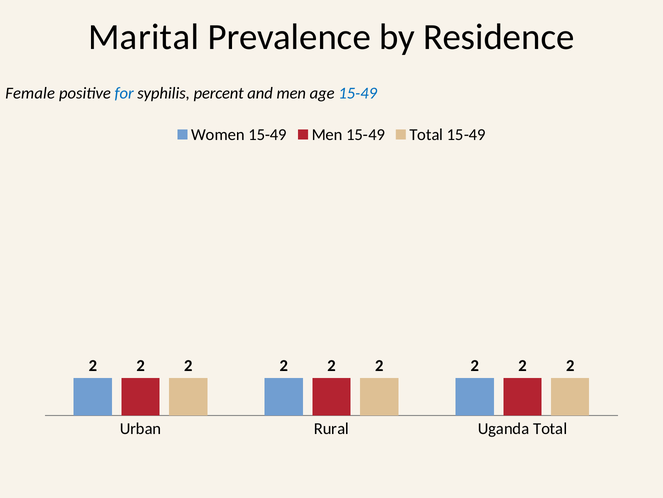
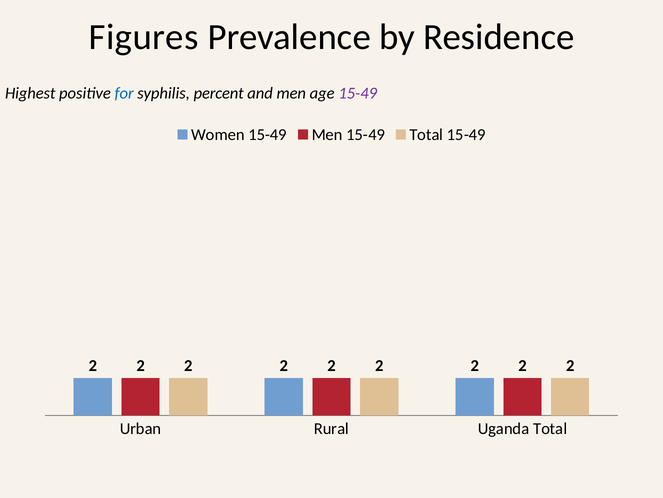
Marital: Marital -> Figures (144, 37)
Female: Female -> Highest (30, 93)
15-49 colour: blue -> purple (358, 93)
